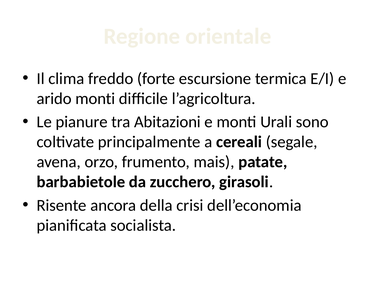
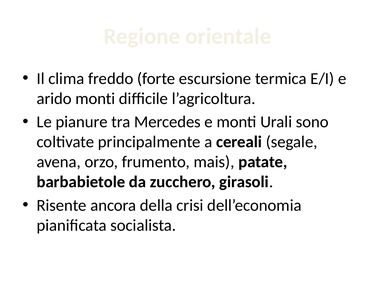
Abitazioni: Abitazioni -> Mercedes (167, 122)
